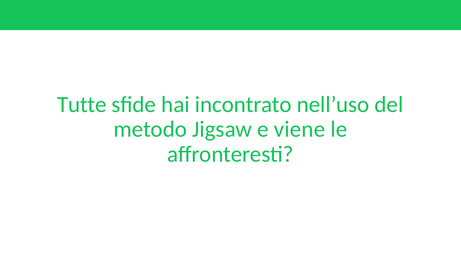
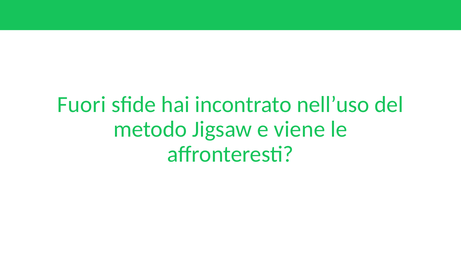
Tutte: Tutte -> Fuori (82, 105)
